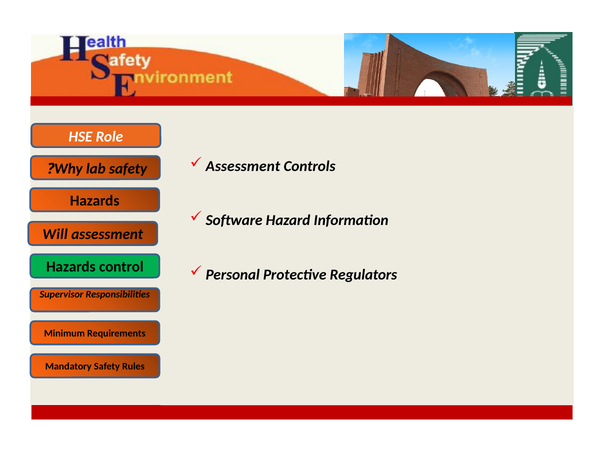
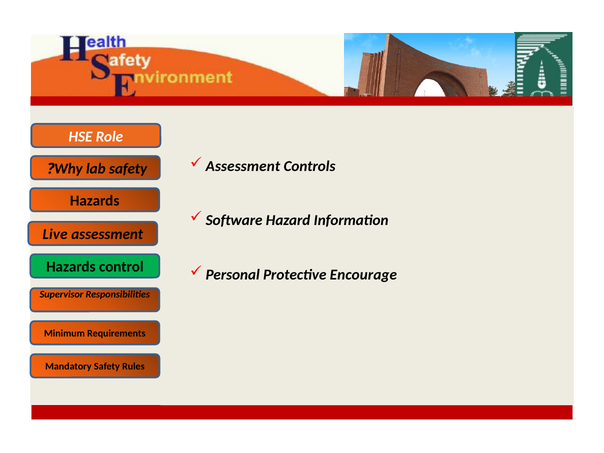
Will: Will -> Live (55, 234)
Regulators: Regulators -> Encourage (363, 275)
